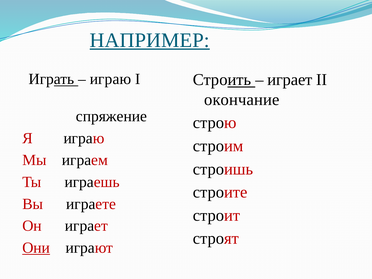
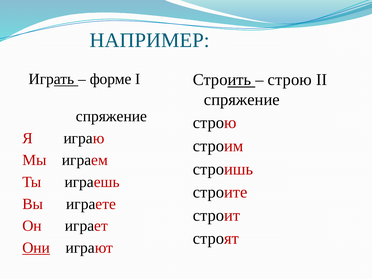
НАПРИМЕР underline: present -> none (150, 40)
играю: играю -> форме (111, 79)
играет: играет -> строю (290, 80)
окончание: окончание -> спряжение (242, 100)
